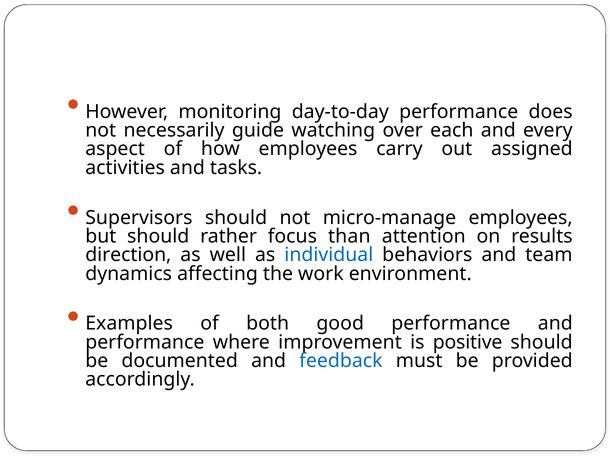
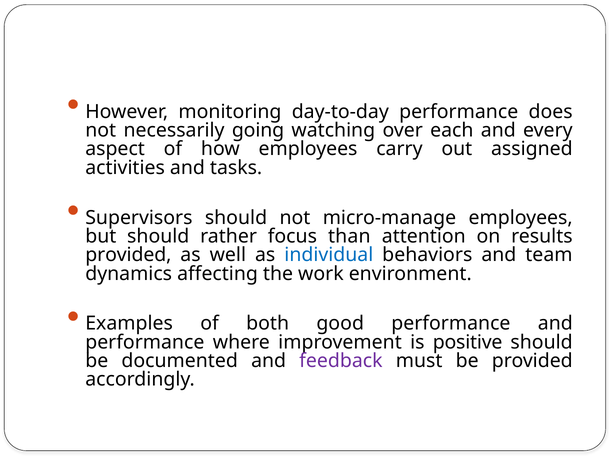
guide: guide -> going (258, 131)
direction: direction -> provided (128, 255)
feedback colour: blue -> purple (341, 361)
